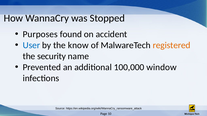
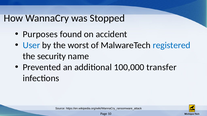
know: know -> worst (78, 45)
registered colour: orange -> blue (172, 45)
window: window -> transfer (162, 68)
